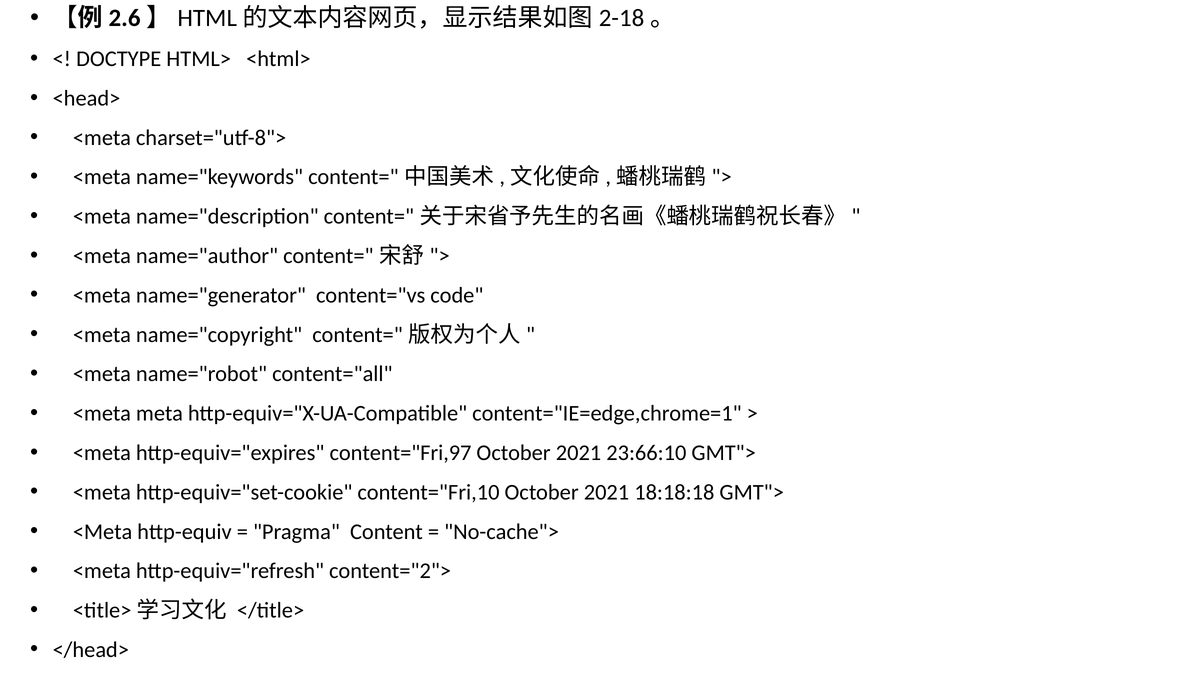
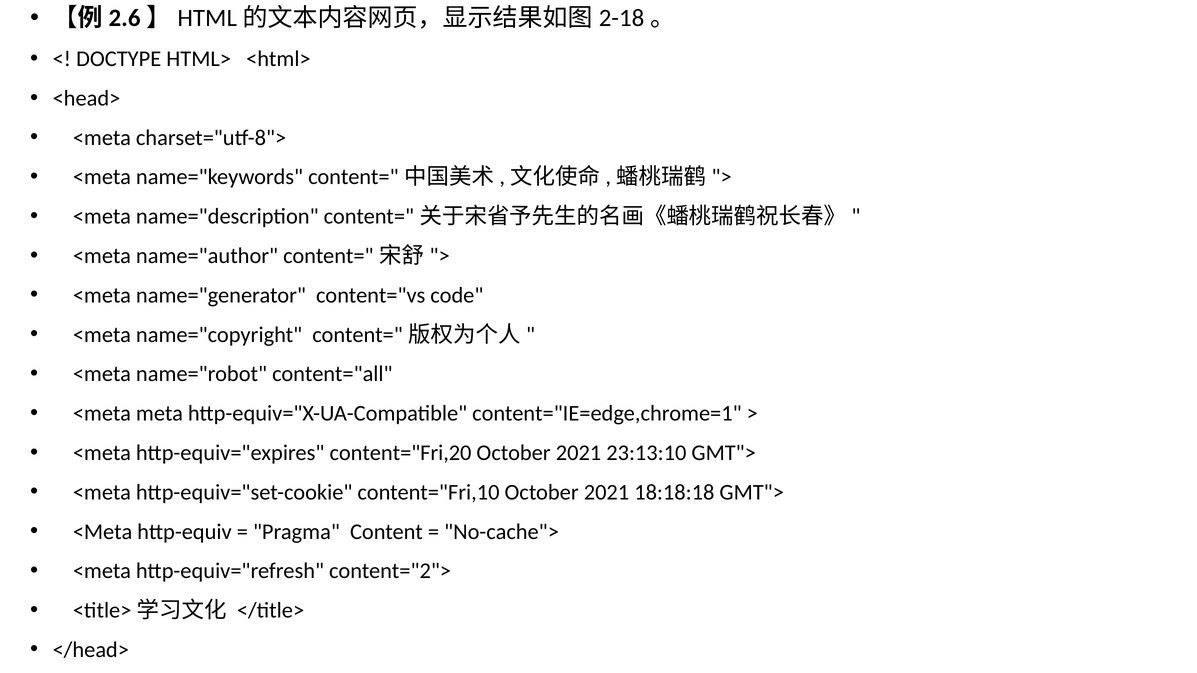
content="Fri,97: content="Fri,97 -> content="Fri,20 (400, 453)
23:66:10: 23:66:10 -> 23:13:10 (646, 453)
